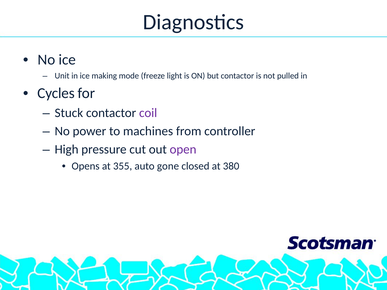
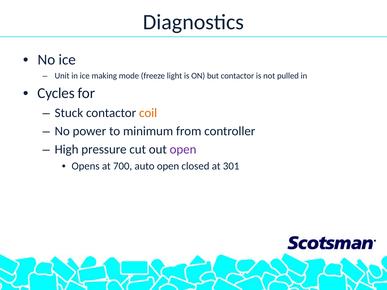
coil colour: purple -> orange (148, 113)
machines: machines -> minimum (148, 131)
355: 355 -> 700 (123, 166)
auto gone: gone -> open (168, 166)
380: 380 -> 301 (231, 166)
